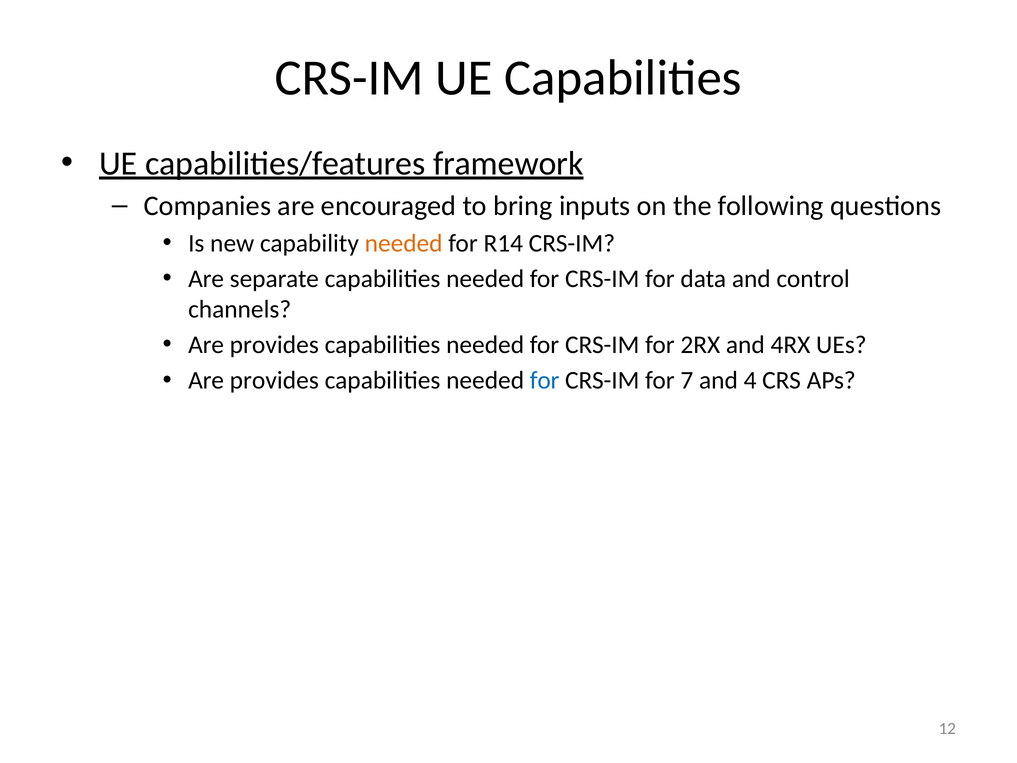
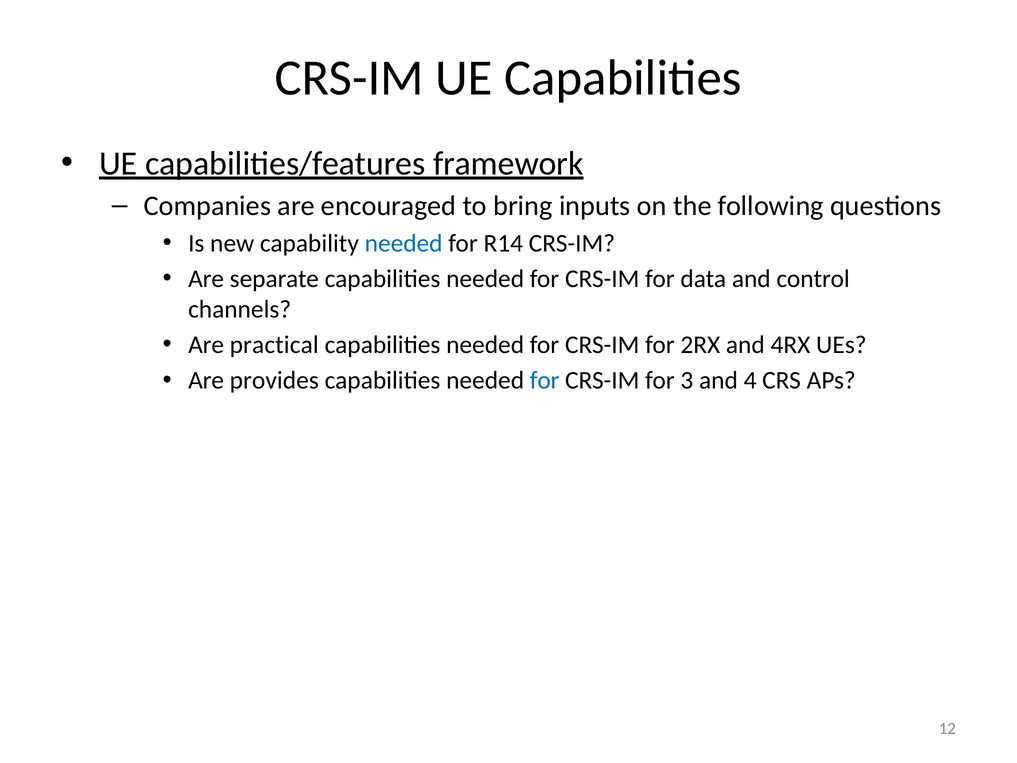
needed colour: orange -> blue (404, 243)
provides: provides -> practical (274, 345)
7: 7 -> 3 (687, 380)
